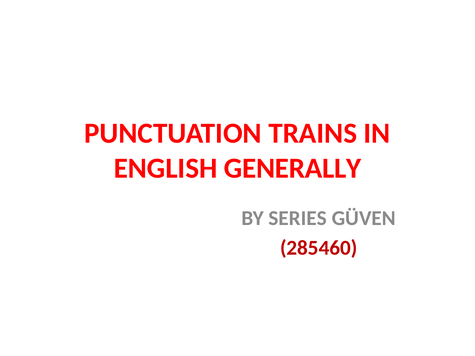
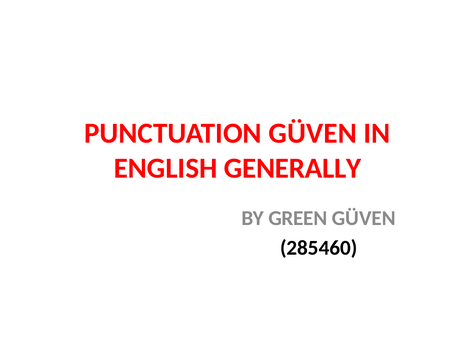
PUNCTUATION TRAINS: TRAINS -> GÜVEN (313, 133)
SERIES: SERIES -> GREEN (298, 218)
285460 colour: red -> black (319, 248)
